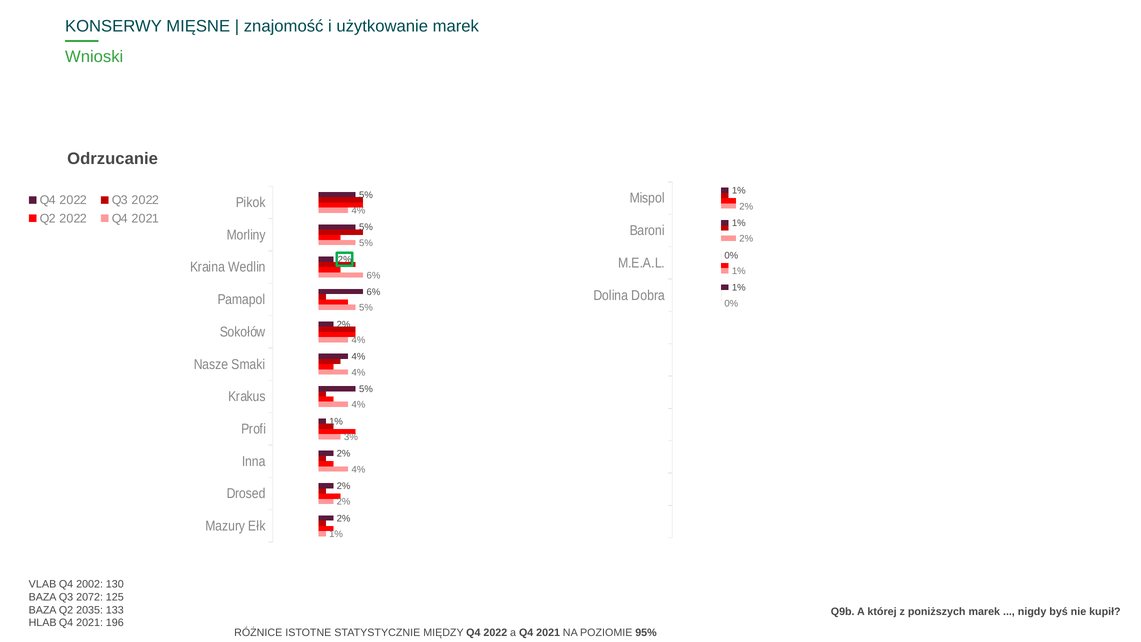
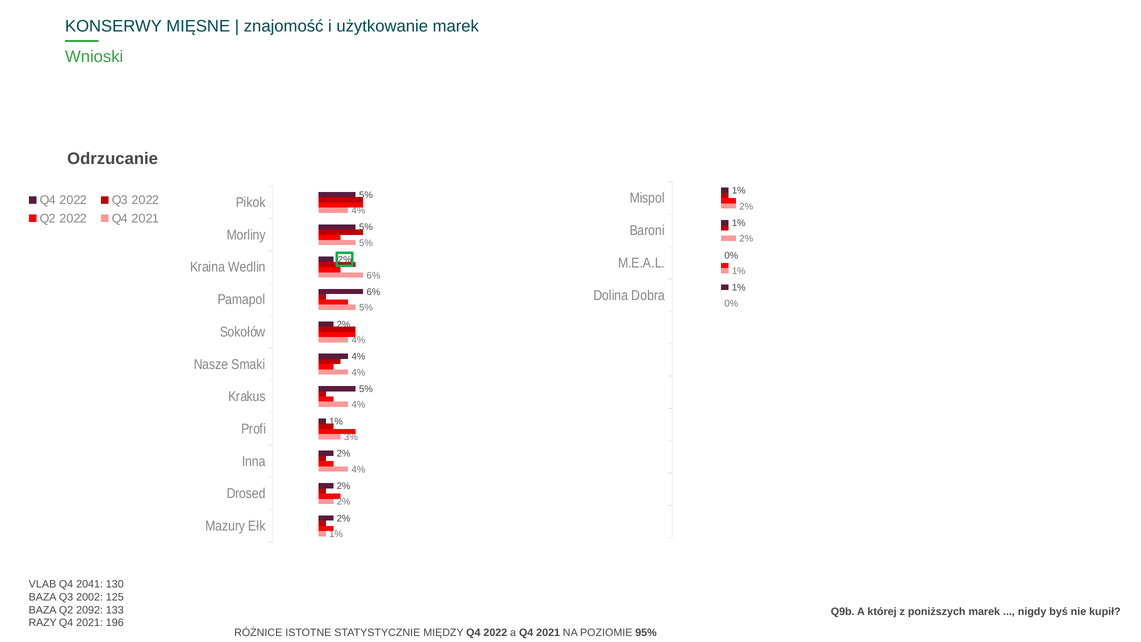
2002: 2002 -> 2041 (90, 584)
2072: 2072 -> 2002 (90, 597)
2035: 2035 -> 2092 (90, 610)
HLAB: HLAB -> RAZY (43, 623)
